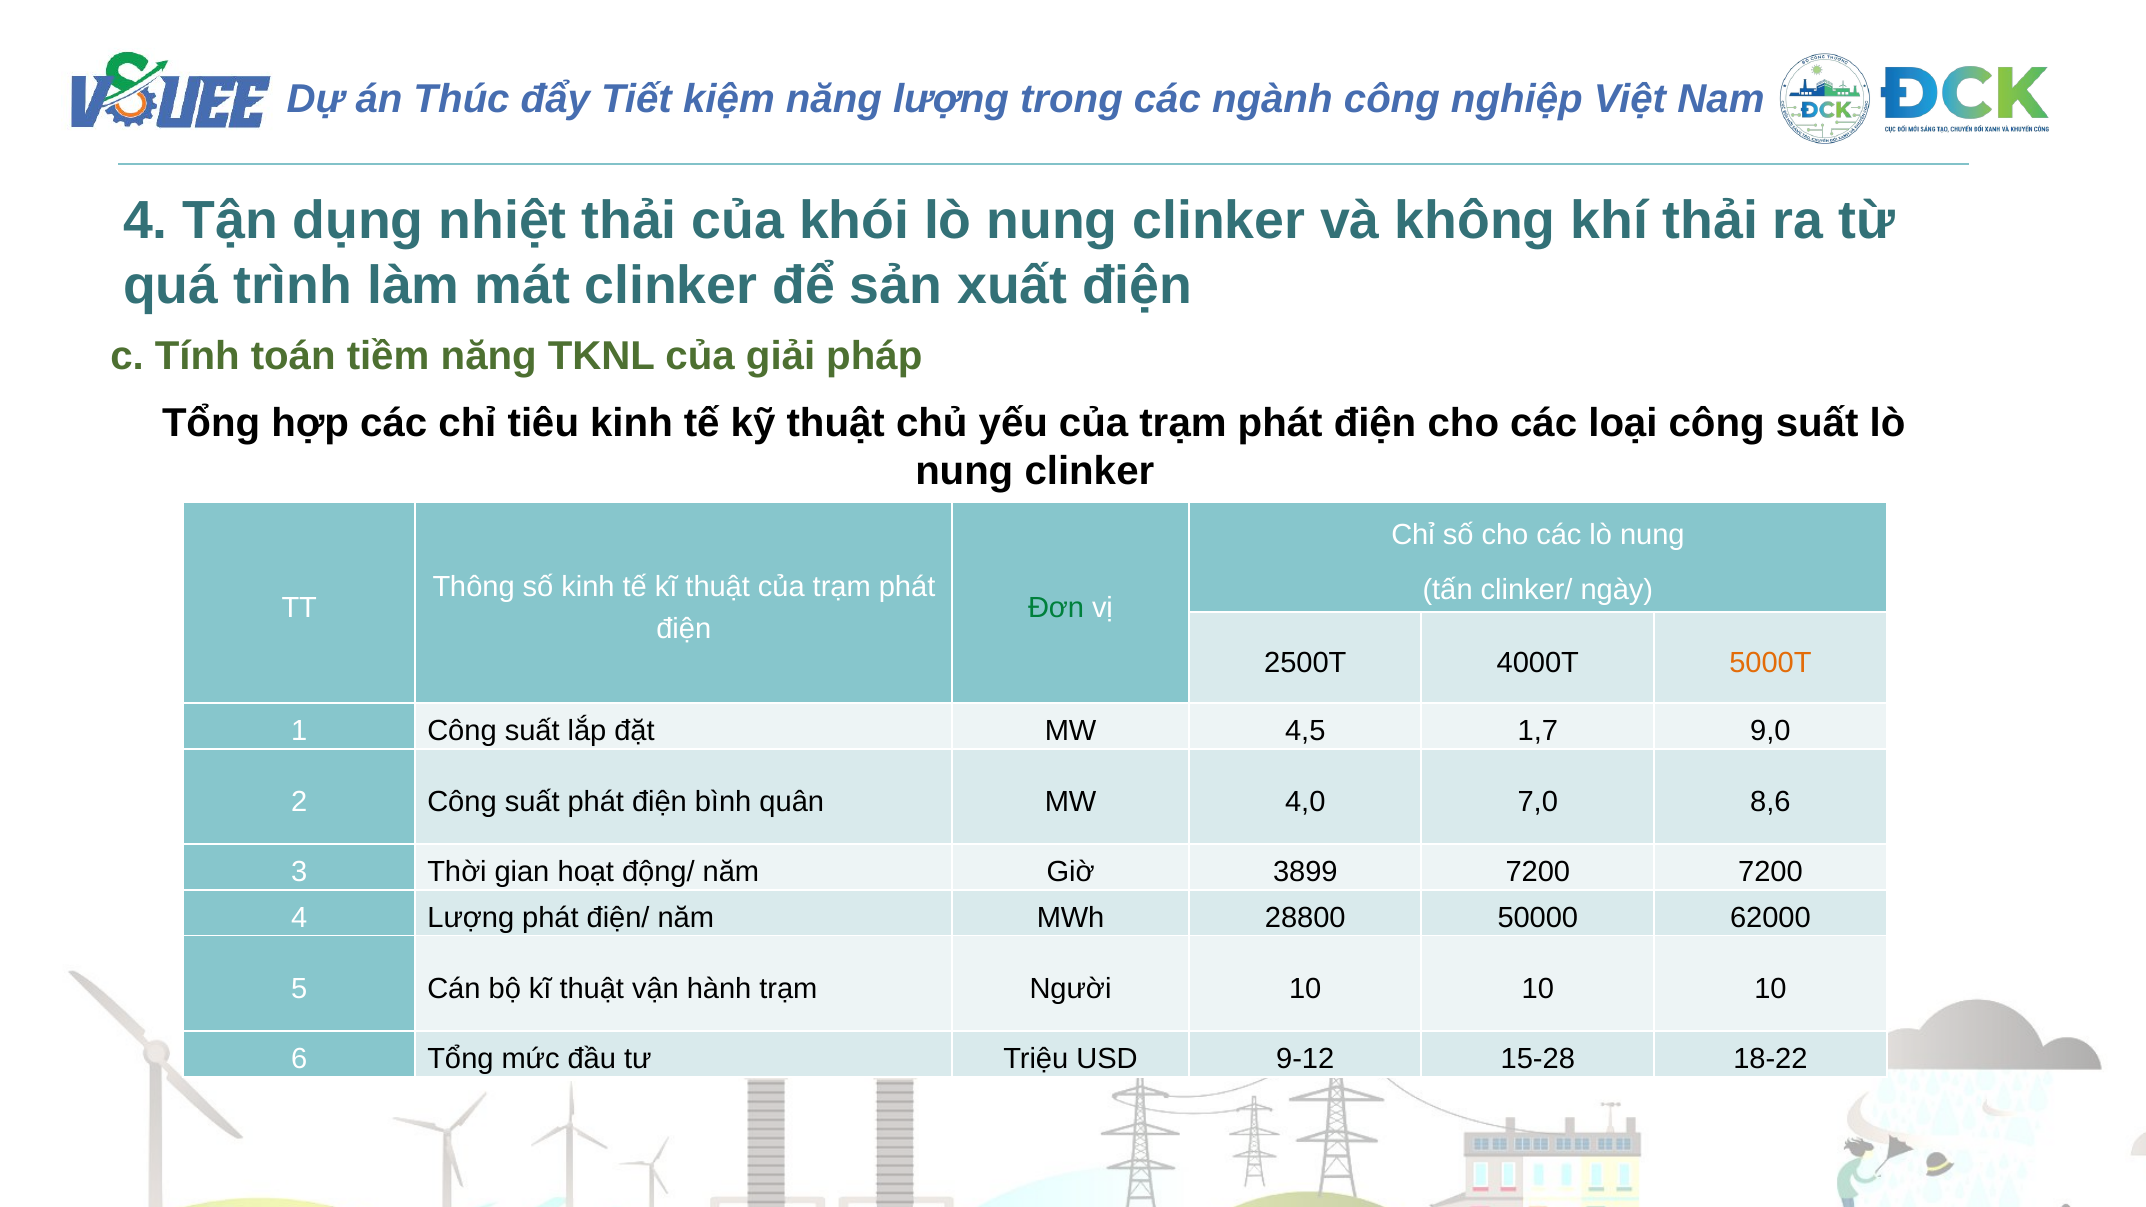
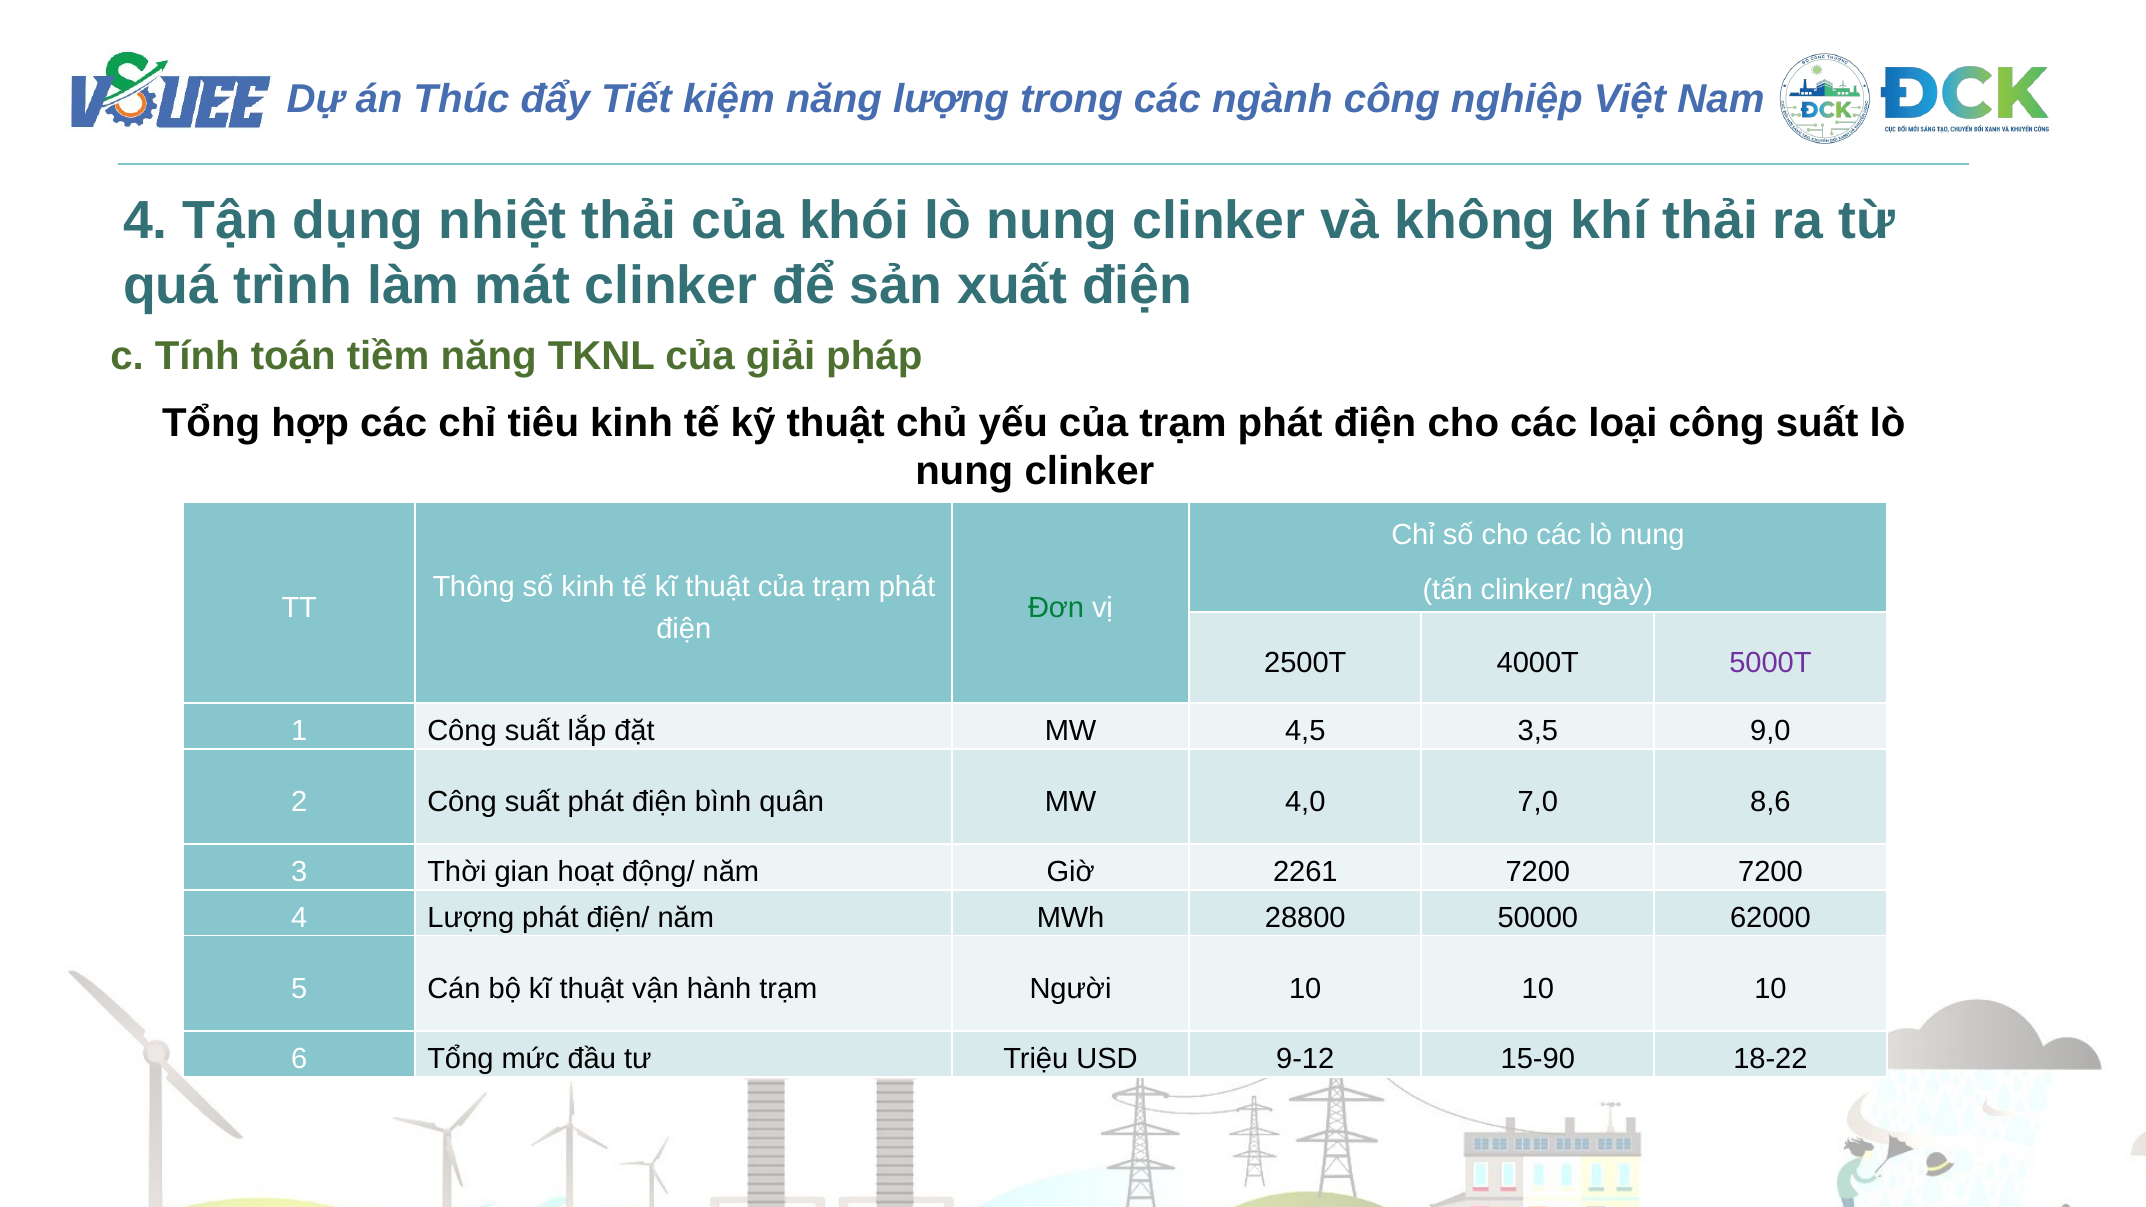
5000T colour: orange -> purple (1770, 663)
1,7: 1,7 -> 3,5 (1538, 731)
3899: 3899 -> 2261 (1305, 872)
15-28: 15-28 -> 15-90 (1538, 1059)
